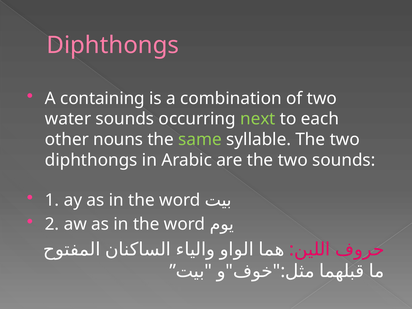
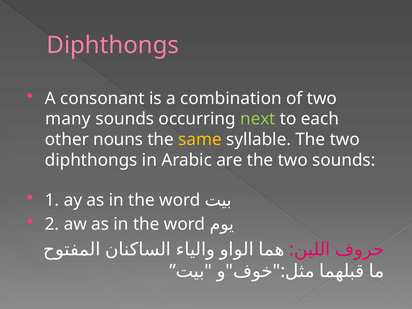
containing: containing -> consonant (102, 98)
water: water -> many (68, 119)
same colour: light green -> yellow (200, 140)
